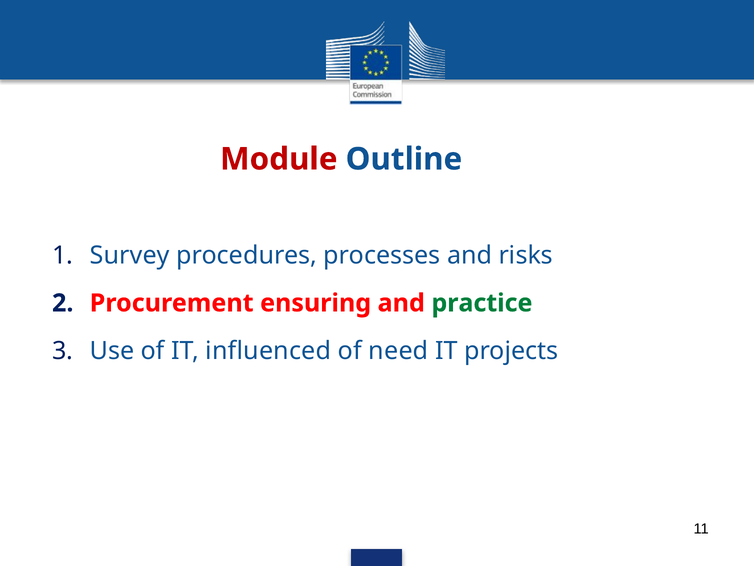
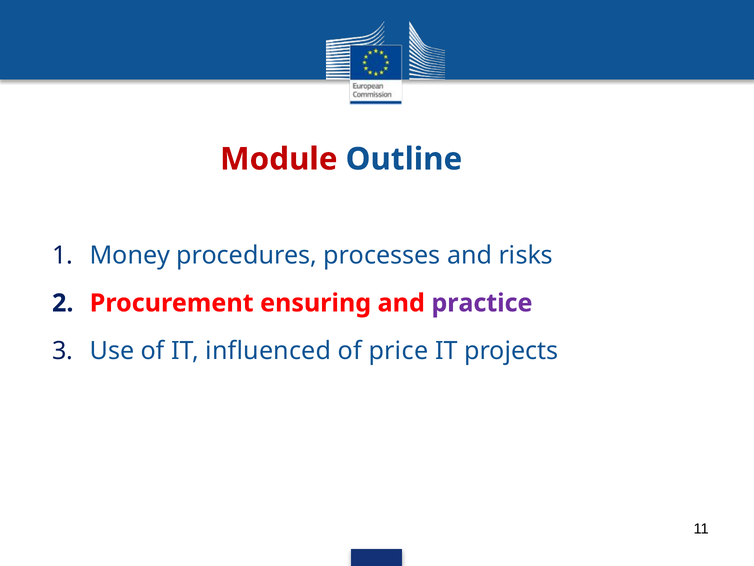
Survey: Survey -> Money (130, 255)
practice colour: green -> purple (482, 303)
need: need -> price (398, 351)
